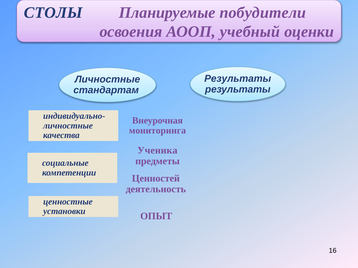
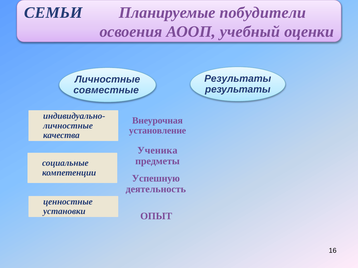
СТОЛЫ: СТОЛЫ -> СЕМЬИ (53, 13)
стандартам: стандартам -> совместные (106, 90)
мониторинга: мониторинга -> установление (158, 131)
Ценностей: Ценностей -> Успешную (156, 179)
